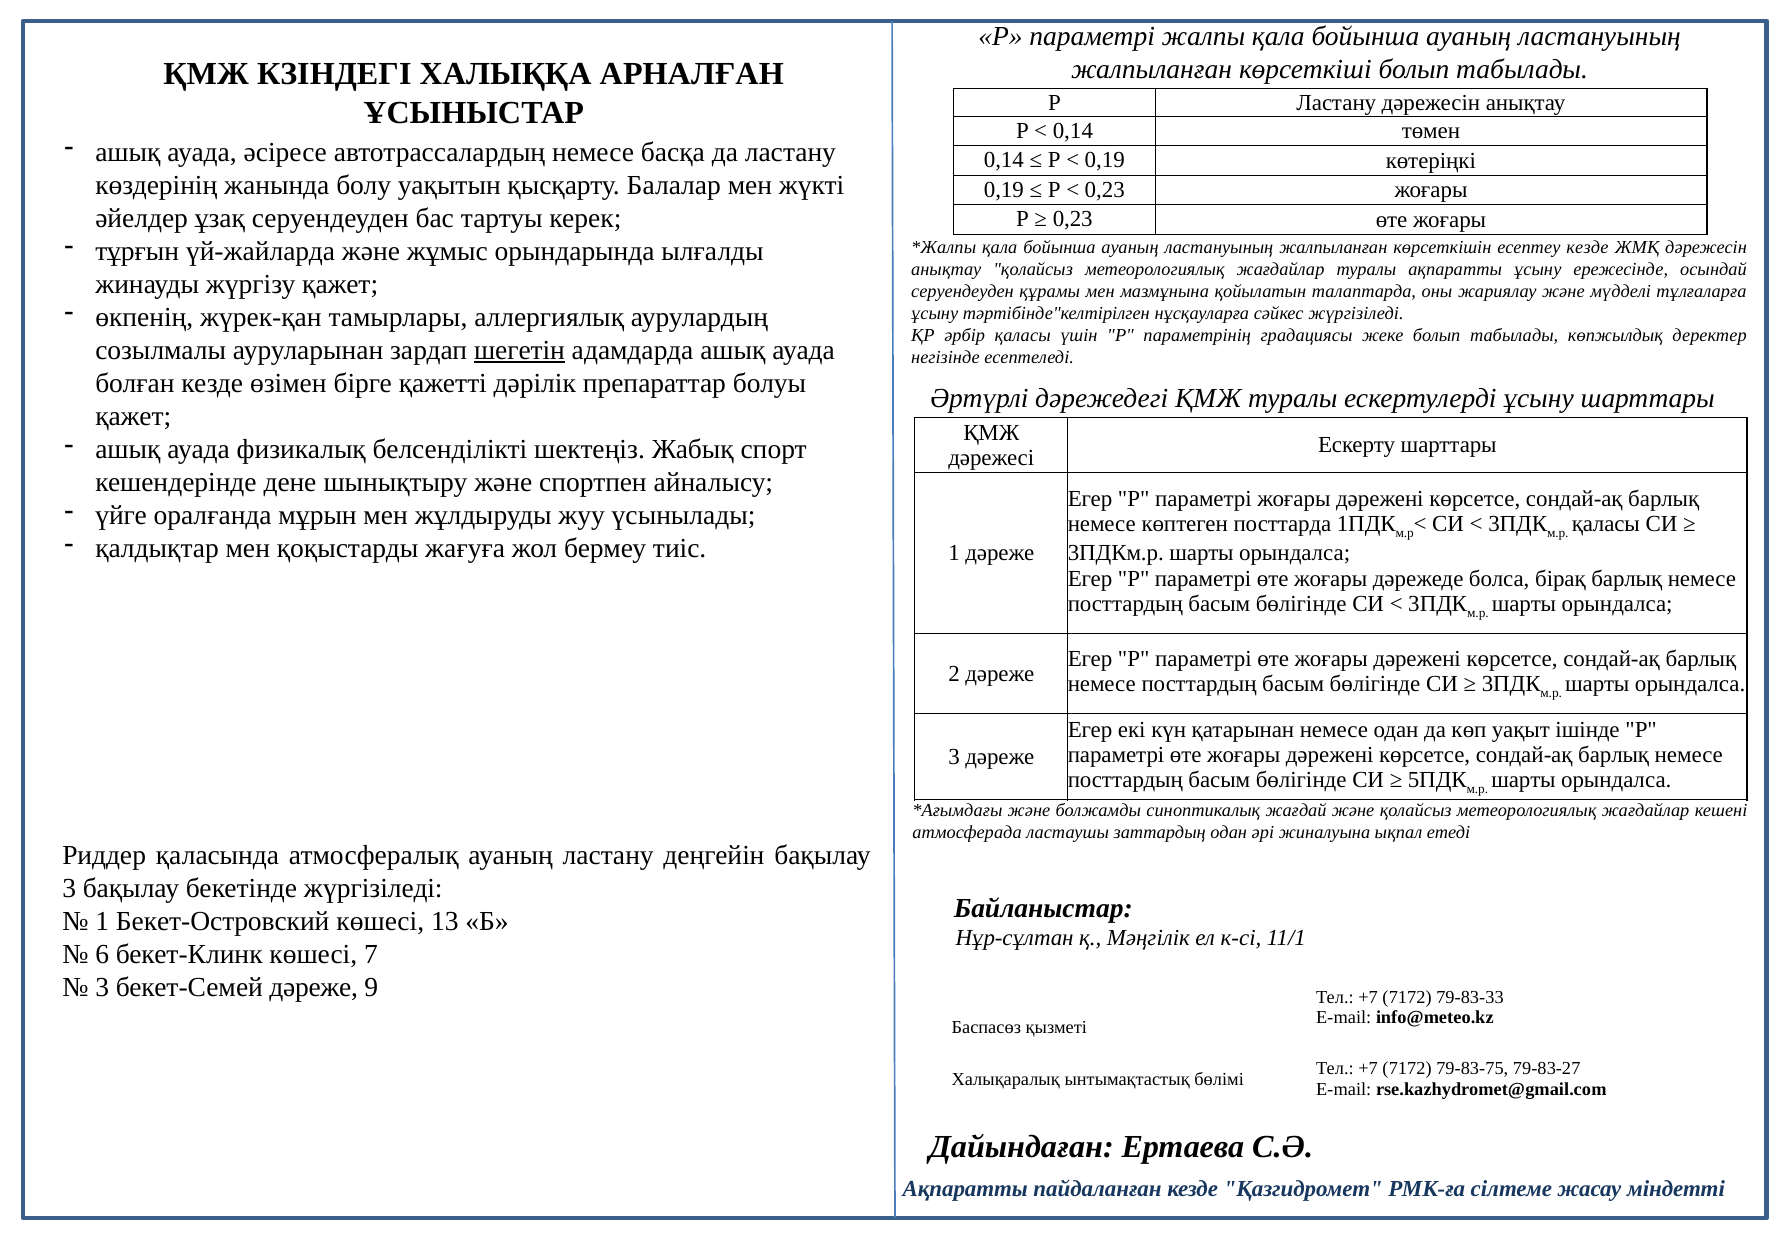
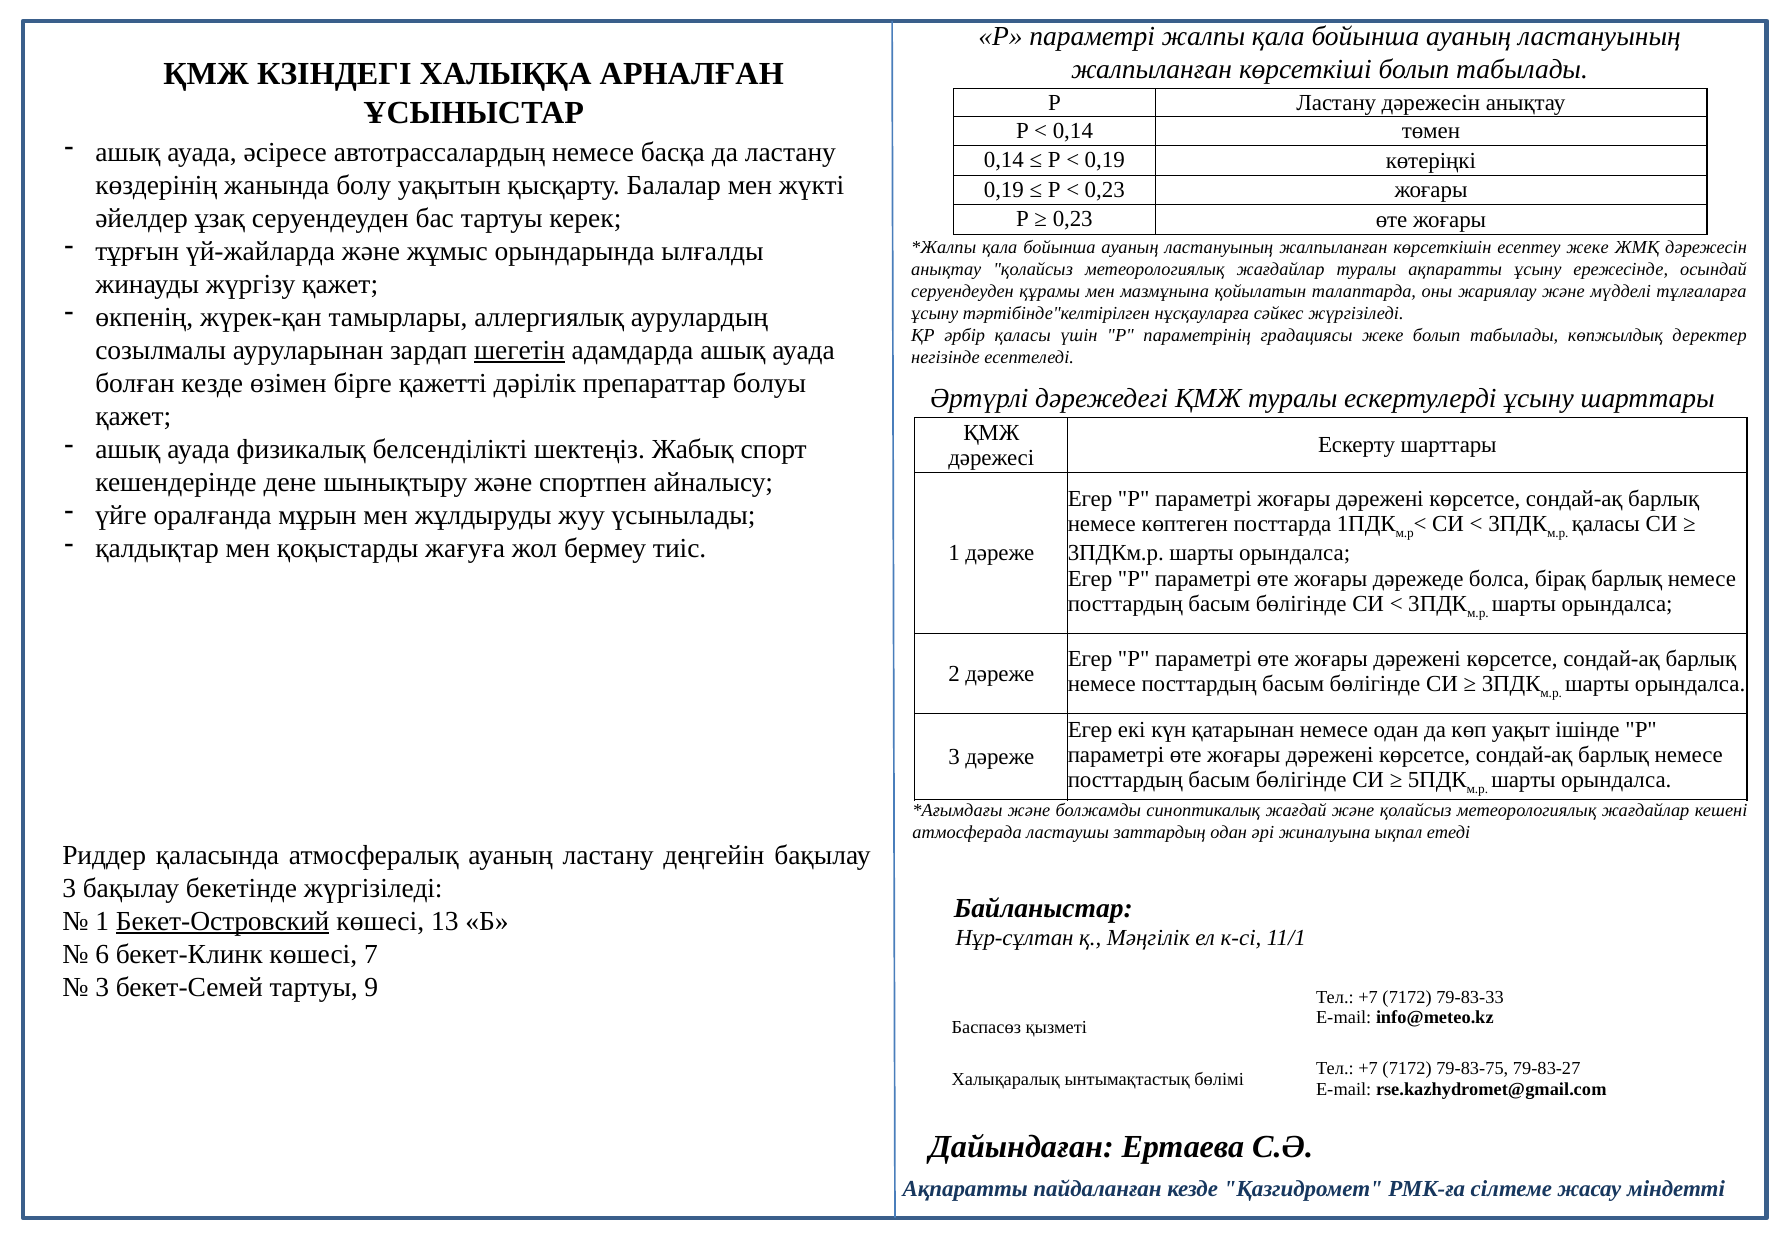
есептеу кезде: кезде -> жеке (1587, 247)
Бекет-Островский underline: none -> present (223, 922)
бекет-Семей дәреже: дәреже -> тартуы (314, 988)
